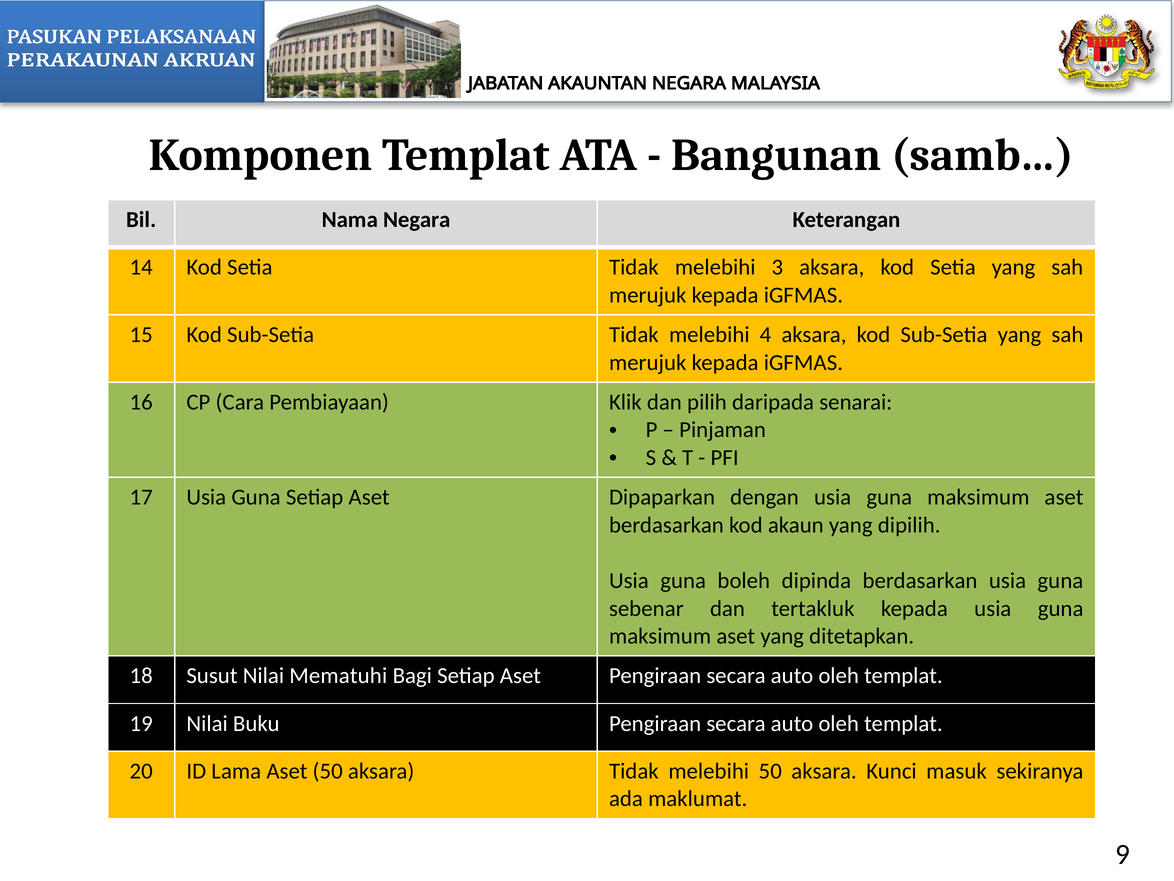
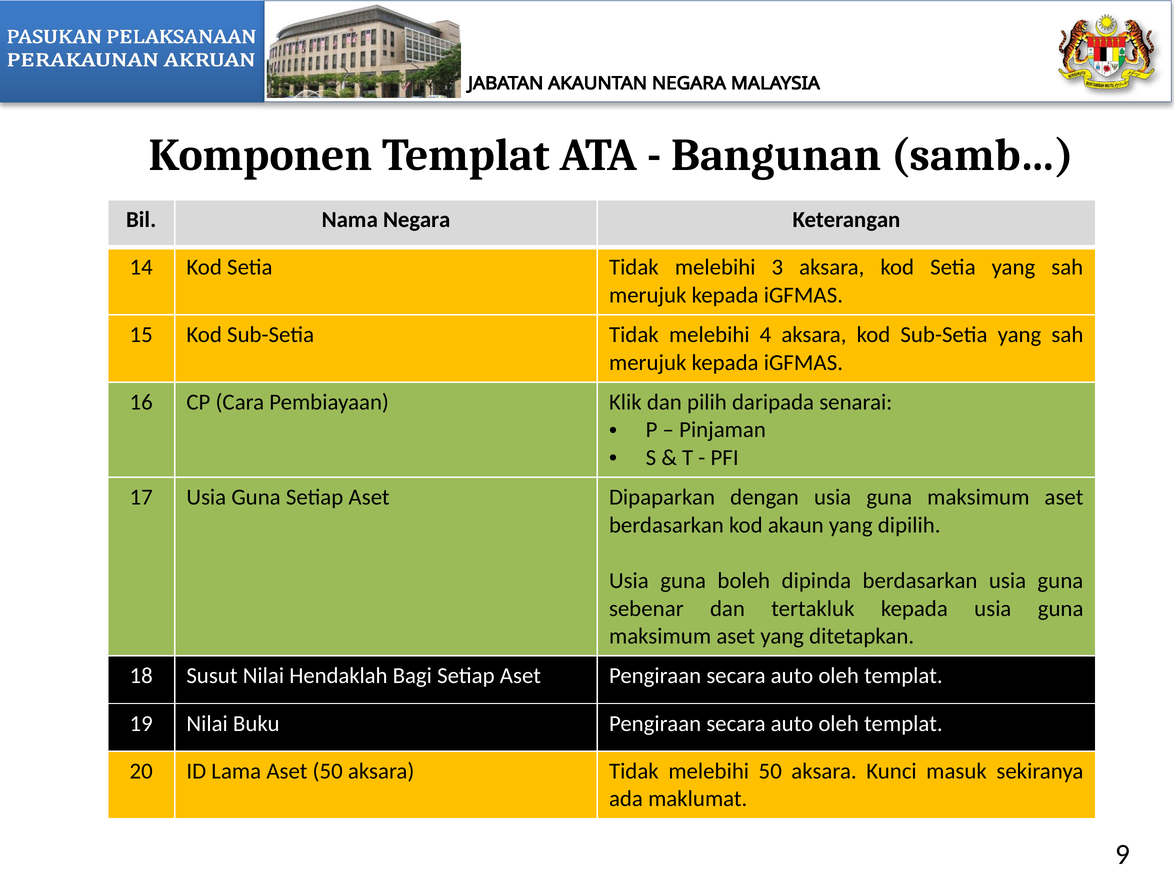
Mematuhi: Mematuhi -> Hendaklah (338, 676)
